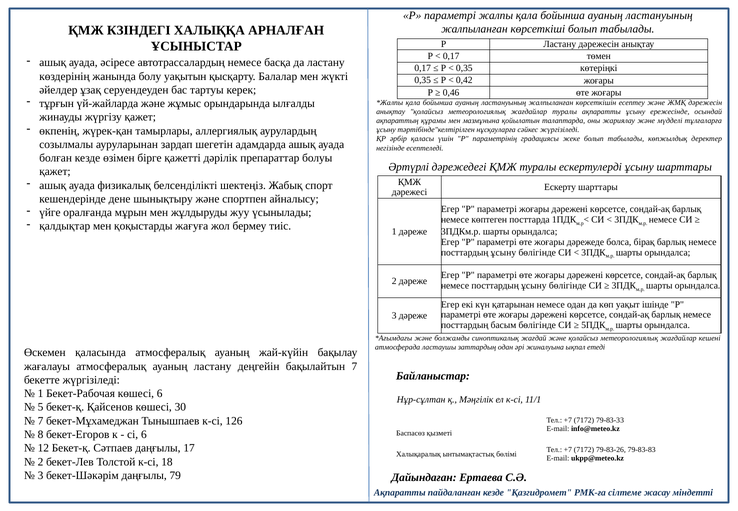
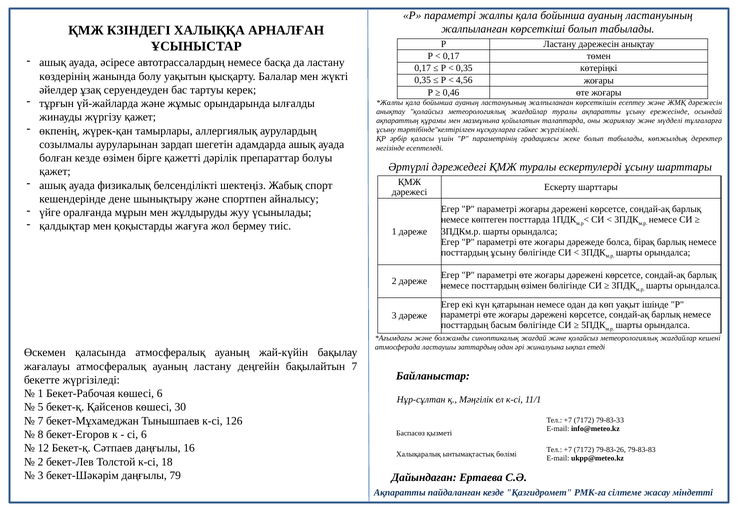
0,42: 0,42 -> 4,56 (464, 80)
ұсыну: ұсыну -> өзімен (534, 286)
17: 17 -> 16 (189, 448)
